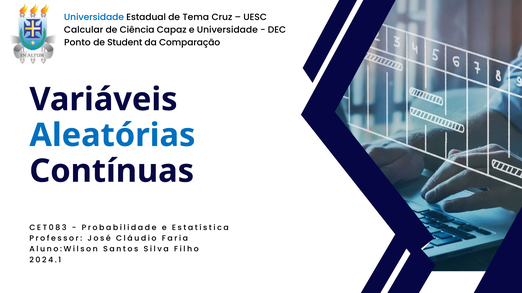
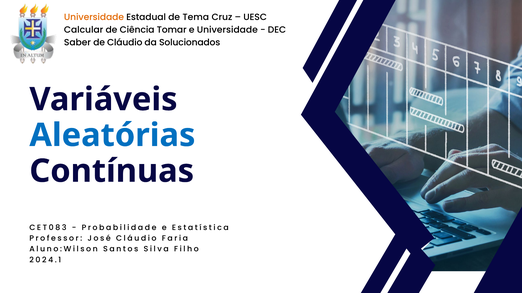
Universidade colour: blue -> orange (94, 17)
Capaz: Capaz -> Tomar (172, 30)
Ponto: Ponto -> Saber (77, 43)
de Student: Student -> Cláudio (125, 43)
Comparação: Comparação -> Solucionados (190, 43)
